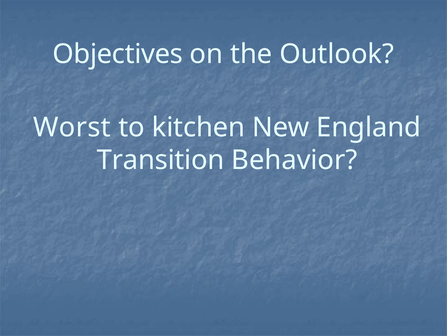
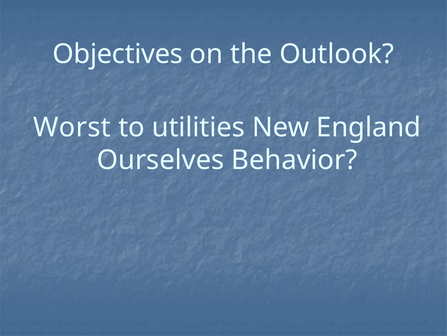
kitchen: kitchen -> utilities (198, 127)
Transition: Transition -> Ourselves (161, 160)
